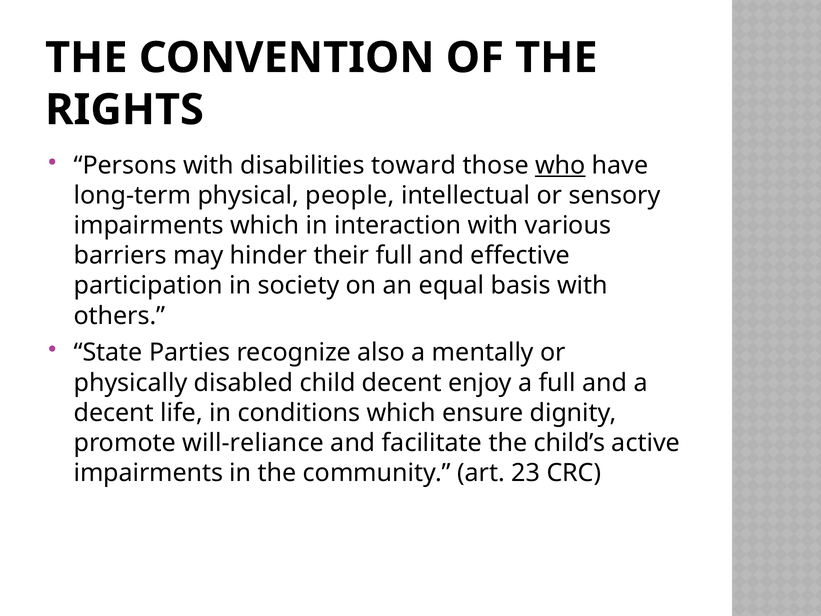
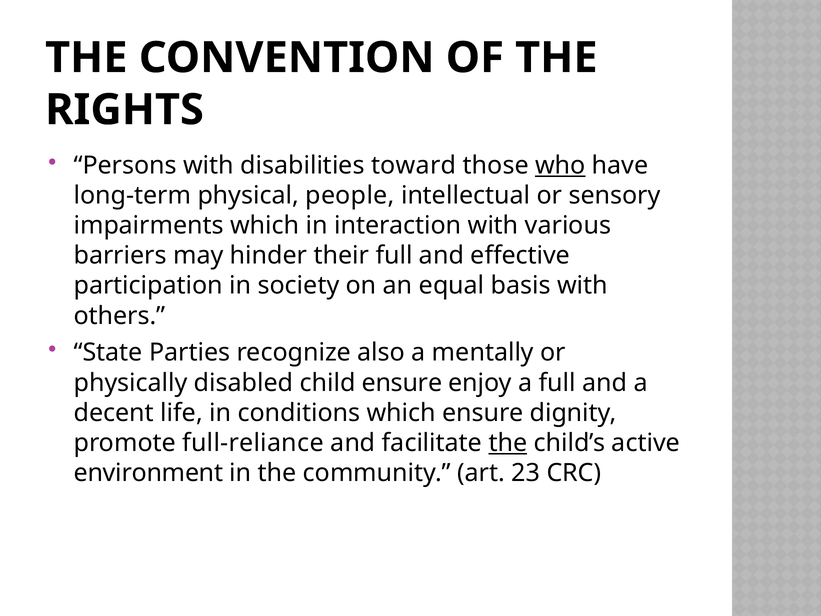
child decent: decent -> ensure (402, 383)
will-reliance: will-reliance -> full-reliance (253, 443)
the underline: none -> present (508, 443)
impairments: impairments -> environment (148, 473)
